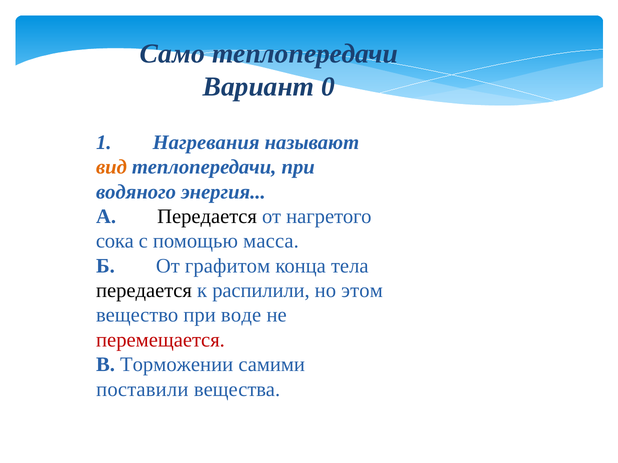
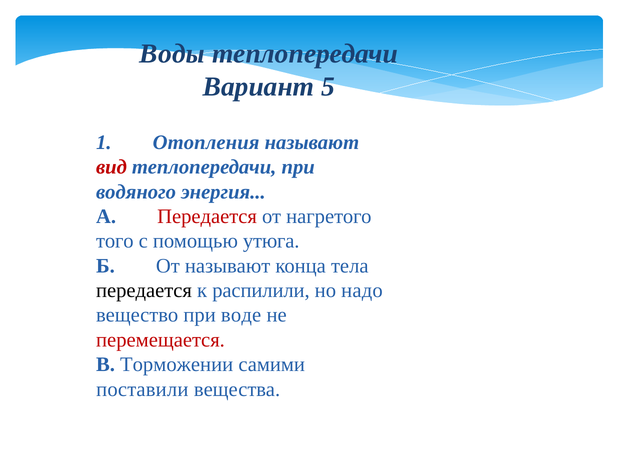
Само: Само -> Воды (172, 54)
0: 0 -> 5 (328, 87)
Нагревания: Нагревания -> Отопления (206, 142)
вид colour: orange -> red (111, 167)
Передается colour: black -> red (207, 217)
сока: сока -> того (115, 241)
масса: масса -> утюга (271, 241)
От графитом: графитом -> называют (228, 266)
этом: этом -> надо (362, 291)
